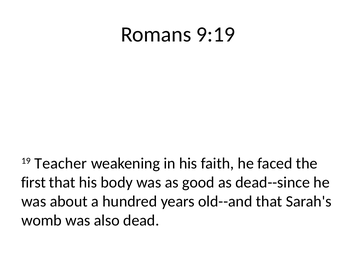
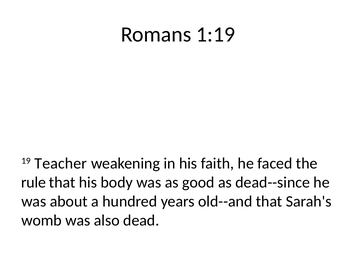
9:19: 9:19 -> 1:19 (216, 34)
first: first -> rule (33, 182)
